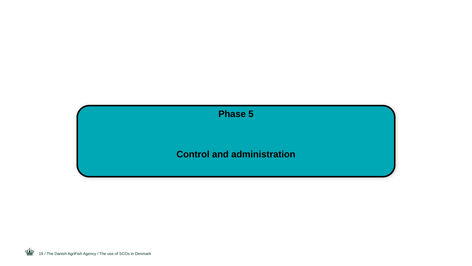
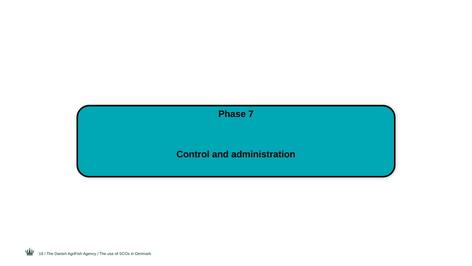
5: 5 -> 7 (251, 114)
